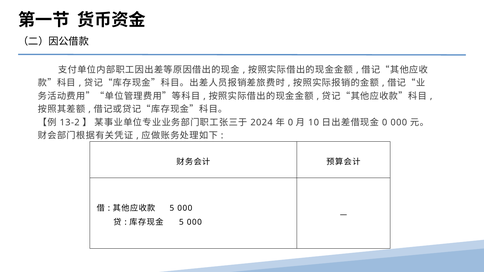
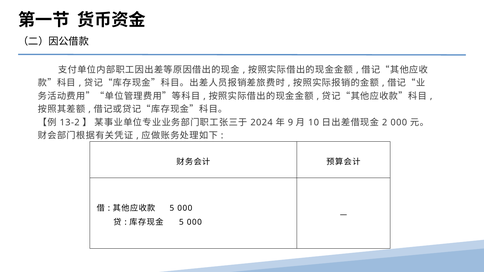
0: 0 -> 9 (290, 123)
0: 0 -> 2 (385, 123)
